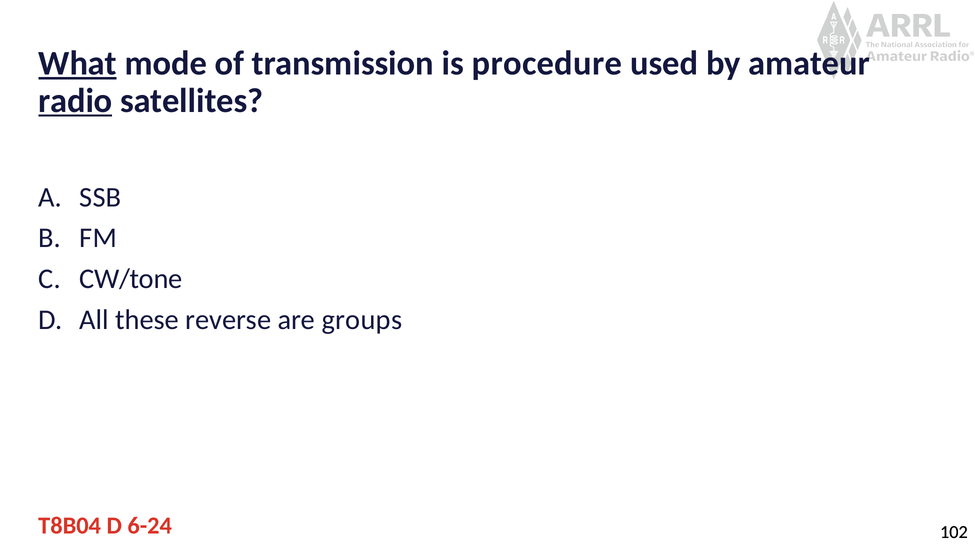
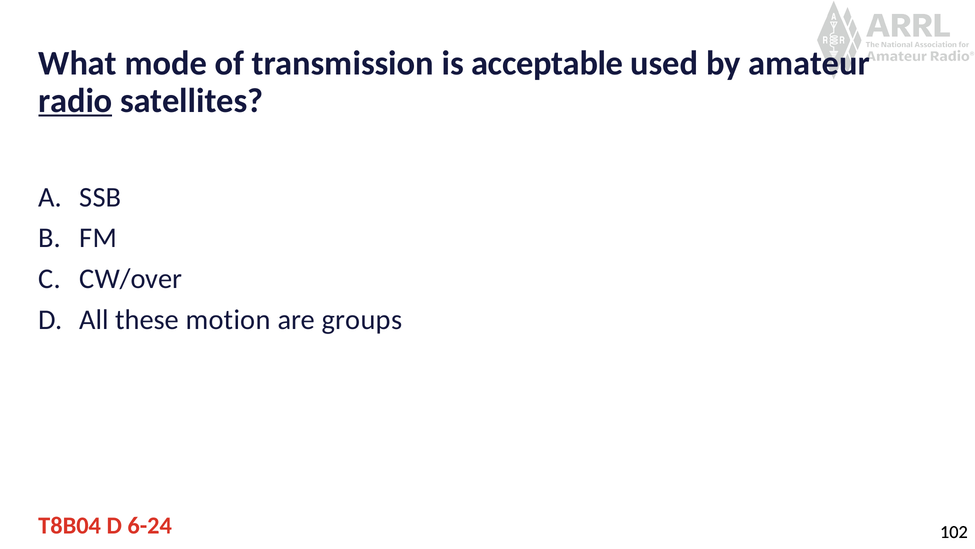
What underline: present -> none (78, 63)
procedure: procedure -> acceptable (547, 63)
CW/tone: CW/tone -> CW/over (131, 279)
reverse: reverse -> motion (228, 319)
